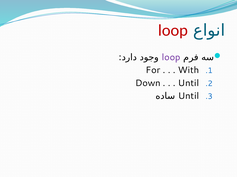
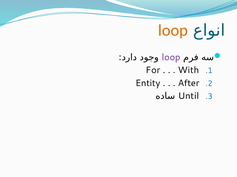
loop colour: red -> orange (173, 30)
Down: Down -> Entity (148, 83)
Until: Until -> After (189, 83)
